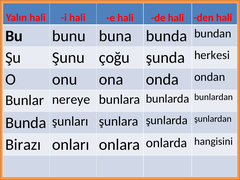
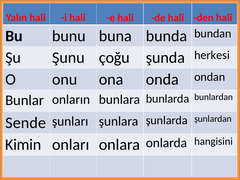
nereye: nereye -> onların (71, 99)
Bunda: Bunda -> Sende (26, 123)
Birazı: Birazı -> Kimin (23, 145)
